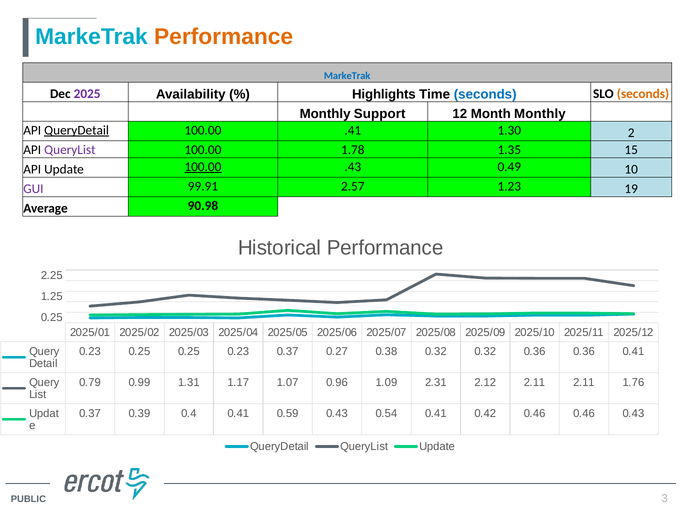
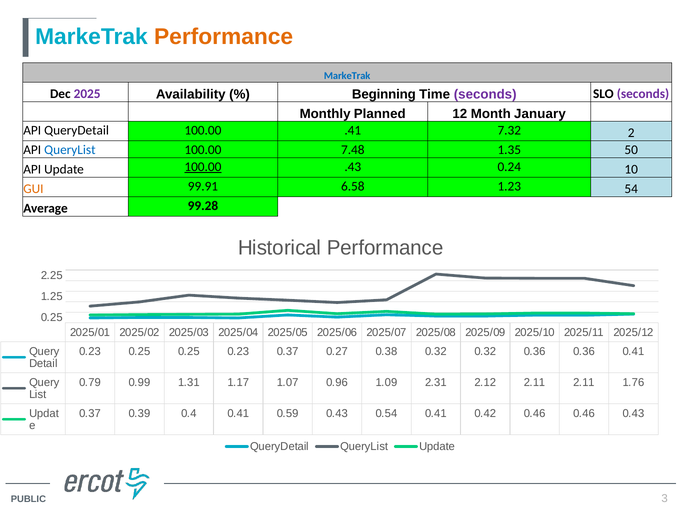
Highlights: Highlights -> Beginning (384, 95)
seconds colour: blue -> purple (485, 95)
seconds colour: orange -> purple (643, 94)
Support: Support -> Planned (380, 114)
Month Monthly: Monthly -> January (540, 114)
QueryDetail underline: present -> none (77, 130)
1.30: 1.30 -> 7.32 (509, 130)
QueryList colour: purple -> blue (70, 150)
1.78: 1.78 -> 7.48 (353, 150)
15: 15 -> 50 (631, 150)
0.49: 0.49 -> 0.24 (509, 167)
GUI colour: purple -> orange (33, 189)
2.57: 2.57 -> 6.58 (353, 186)
19: 19 -> 54 (631, 189)
90.98: 90.98 -> 99.28 (203, 206)
